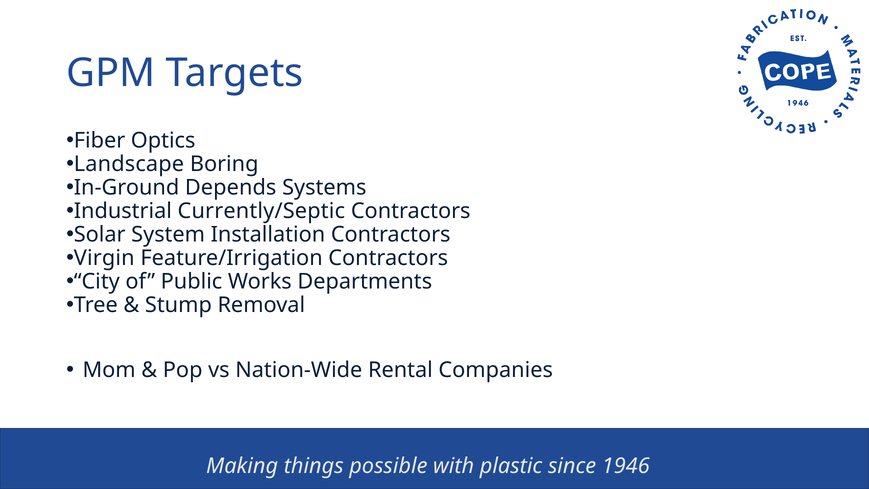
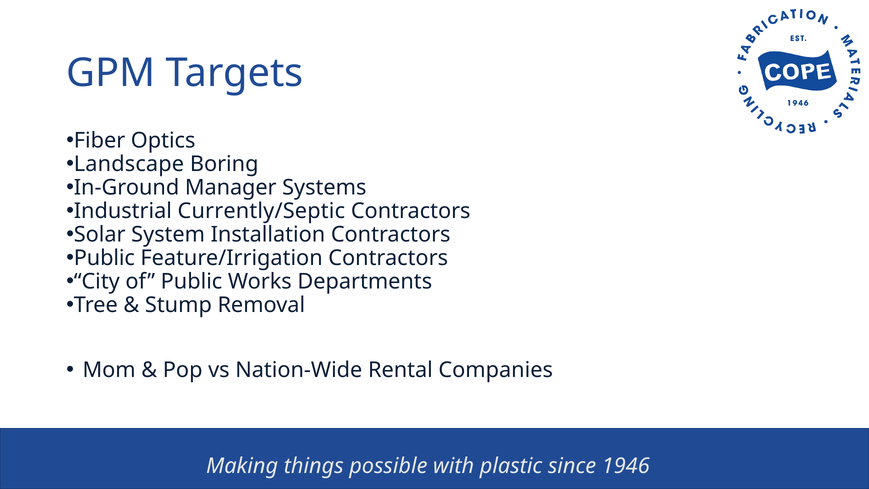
Depends: Depends -> Manager (231, 188)
Virgin: Virgin -> Public (104, 258)
